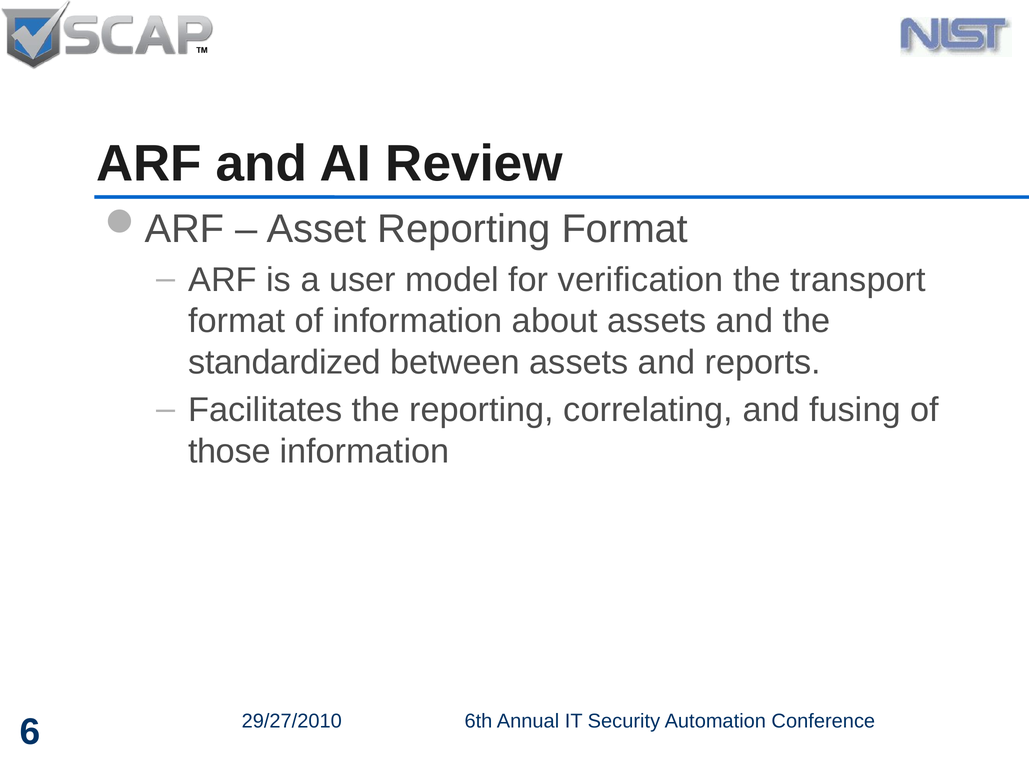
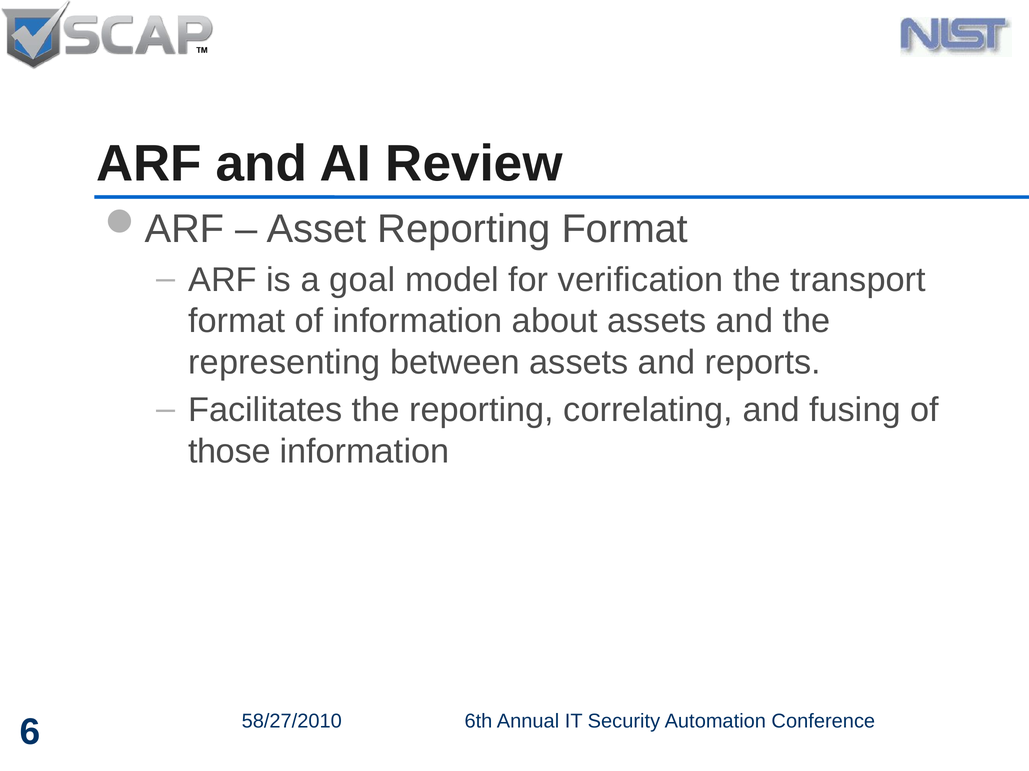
user: user -> goal (362, 280)
standardized: standardized -> representing (284, 363)
29/27/2010: 29/27/2010 -> 58/27/2010 (292, 722)
